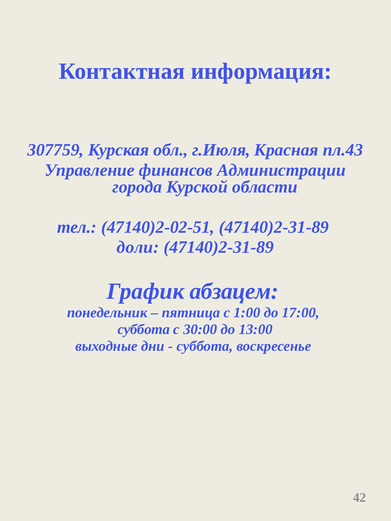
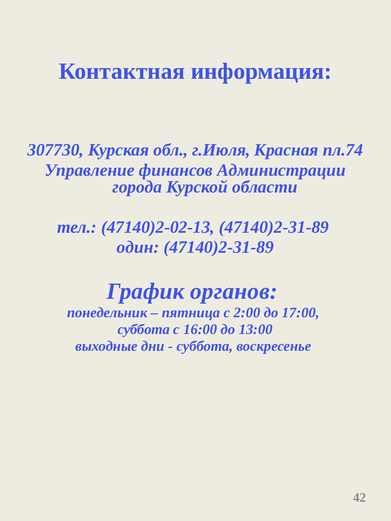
307759: 307759 -> 307730 (56, 150)
пл.43: пл.43 -> пл.74 (343, 150)
47140)2-02-51: 47140)2-02-51 -> 47140)2-02-13 (158, 227)
доли: доли -> один (138, 247)
абзацем: абзацем -> органов (234, 291)
1:00: 1:00 -> 2:00 (247, 313)
30:00: 30:00 -> 16:00 (200, 330)
